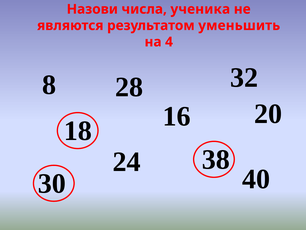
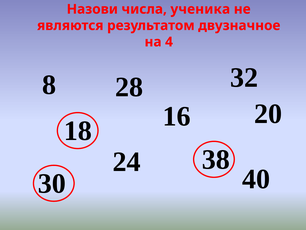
уменьшить: уменьшить -> двузначное (239, 25)
